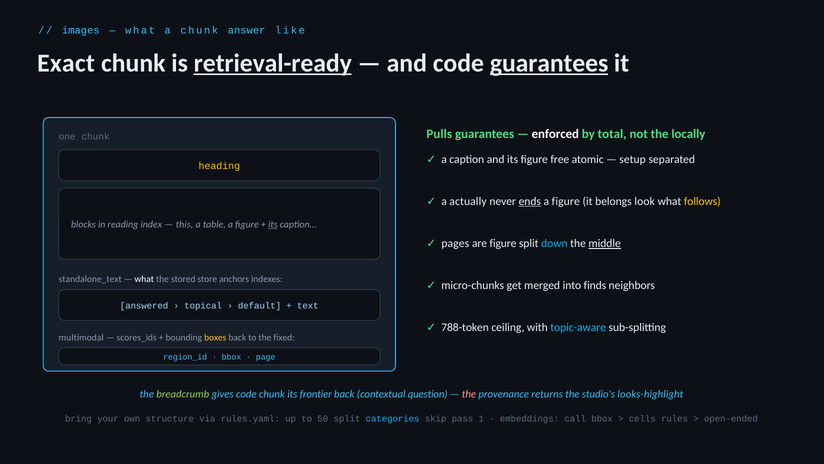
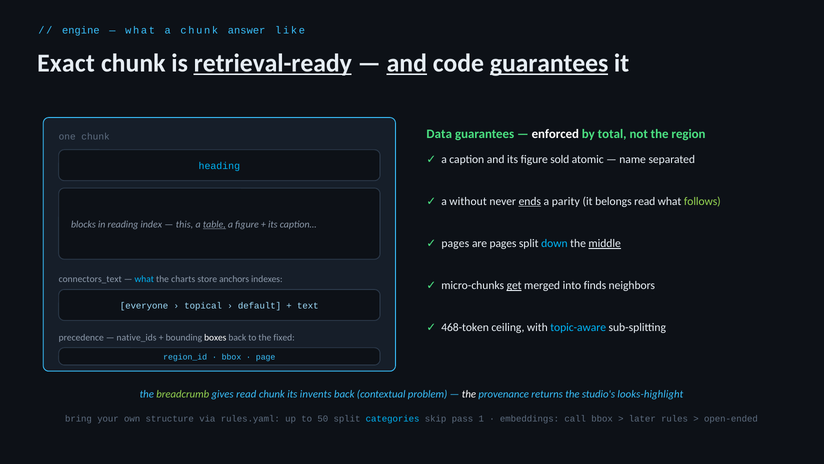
images: images -> engine (81, 30)
and underline: none -> present (407, 63)
Pulls: Pulls -> Data (439, 134)
locally: locally -> region (688, 134)
free: free -> sold (560, 159)
setup: setup -> name (633, 159)
heading colour: yellow -> light blue (219, 166)
actually: actually -> without (468, 201)
figure: figure -> parity (566, 201)
belongs look: look -> read (645, 201)
follows colour: yellow -> light green (702, 201)
table underline: none -> present (214, 224)
its underline: present -> none (273, 224)
are figure: figure -> pages (503, 243)
standalone_text: standalone_text -> connectors_text (90, 279)
what colour: white -> light blue (144, 279)
stored: stored -> charts (183, 279)
get underline: none -> present (514, 285)
answered: answered -> everyone (144, 305)
788-token: 788-token -> 468-token (465, 327)
multimodal: multimodal -> precedence (81, 337)
scores_ids: scores_ids -> native_ids (137, 337)
boxes colour: yellow -> white (215, 337)
gives code: code -> read (246, 394)
frontier: frontier -> invents (316, 394)
question: question -> problem (428, 394)
the colour: pink -> white (469, 394)
cells: cells -> later (642, 418)
